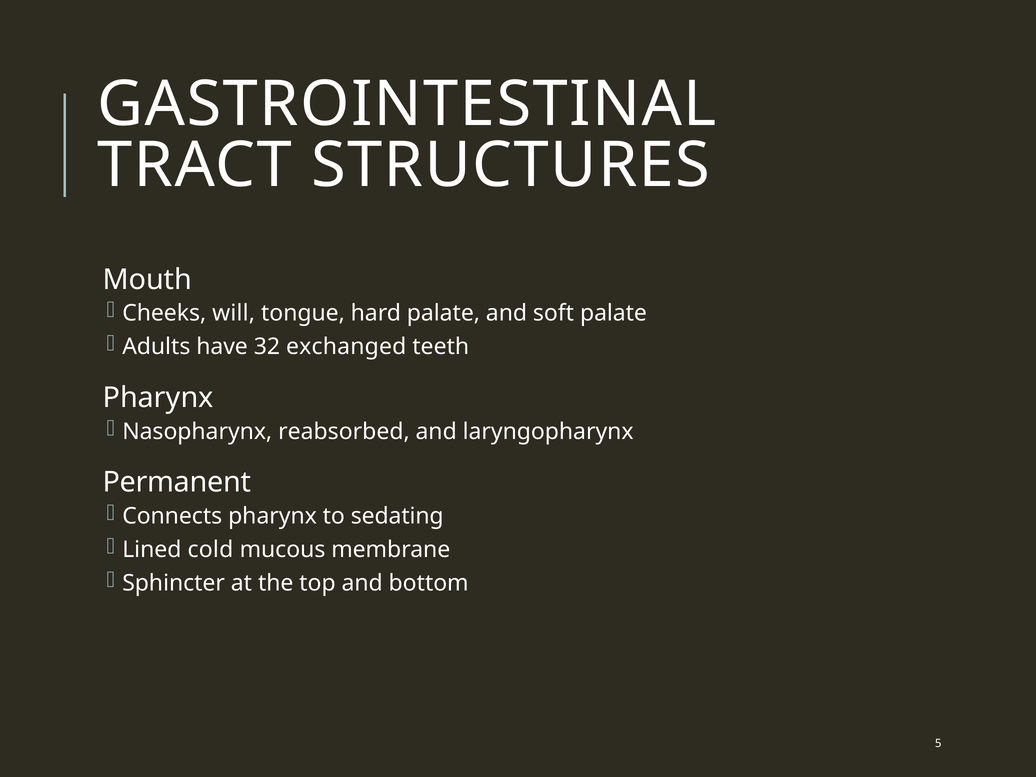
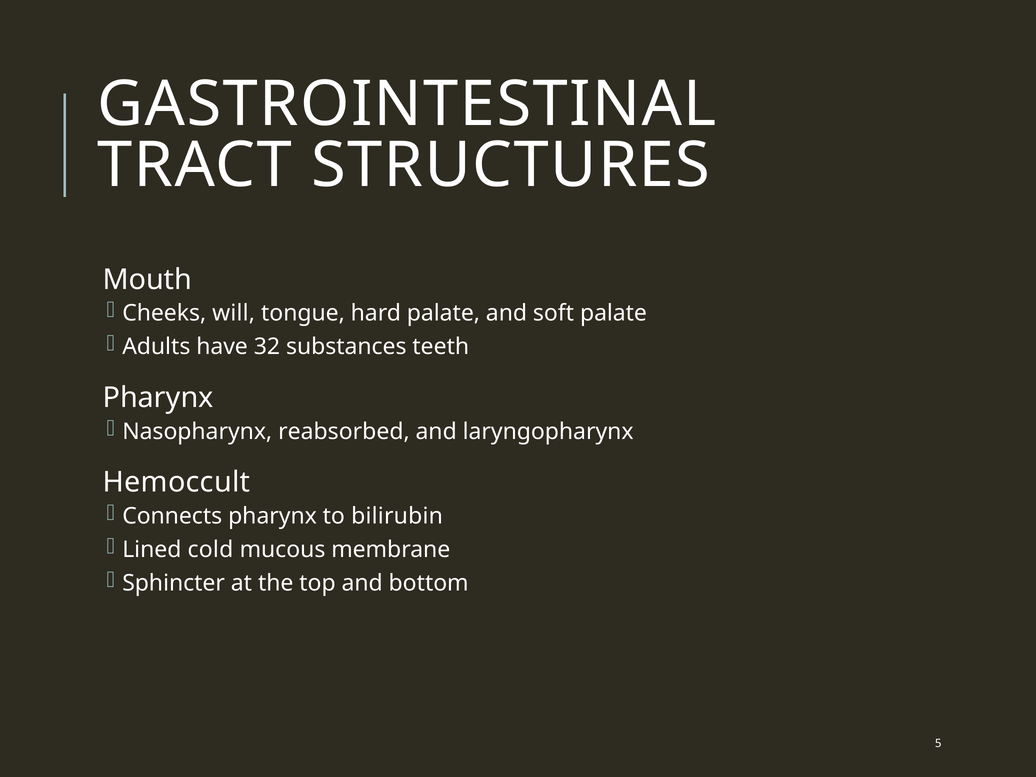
exchanged: exchanged -> substances (346, 347)
Permanent: Permanent -> Hemoccult (177, 482)
sedating: sedating -> bilirubin (397, 516)
